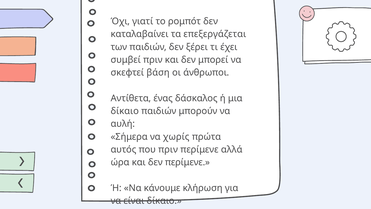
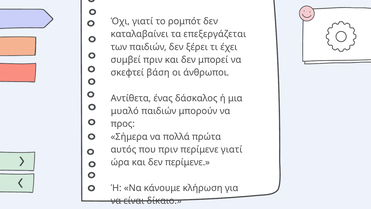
δίκαιο: δίκαιο -> μυαλό (125, 111)
αυλή: αυλή -> προς (123, 124)
χωρίς: χωρίς -> πολλά (176, 136)
περίμενε αλλά: αλλά -> γιατί (232, 149)
